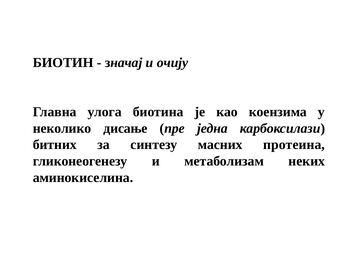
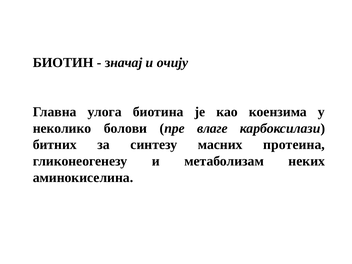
дисање: дисање -> болови (125, 128)
једна: једна -> влаге (212, 128)
